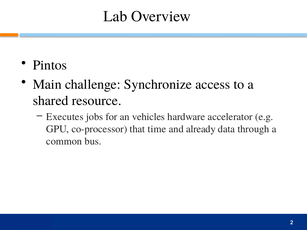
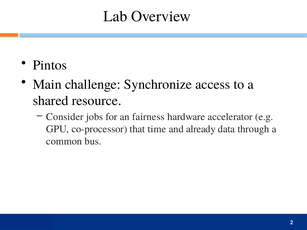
Executes: Executes -> Consider (65, 117)
vehicles: vehicles -> fairness (148, 117)
